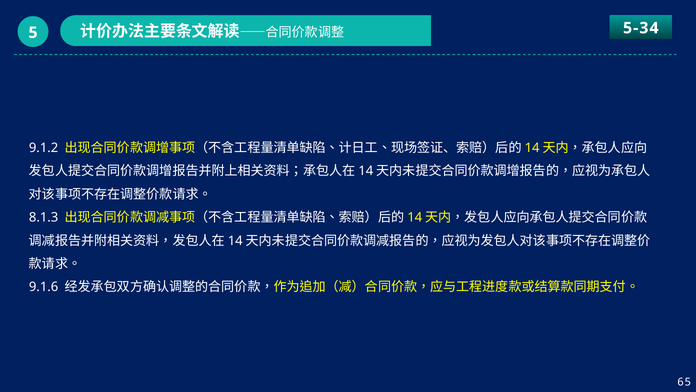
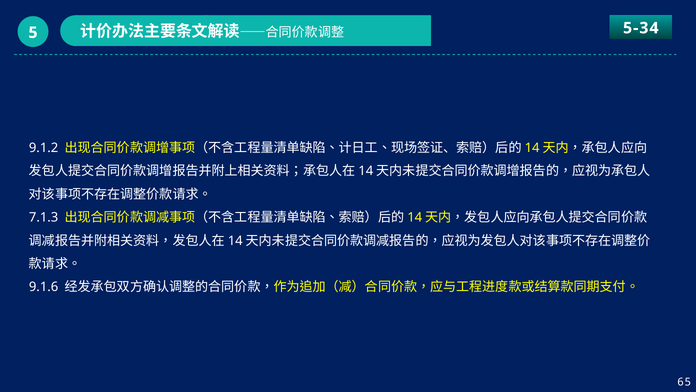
8.1.3: 8.1.3 -> 7.1.3 (44, 217)
